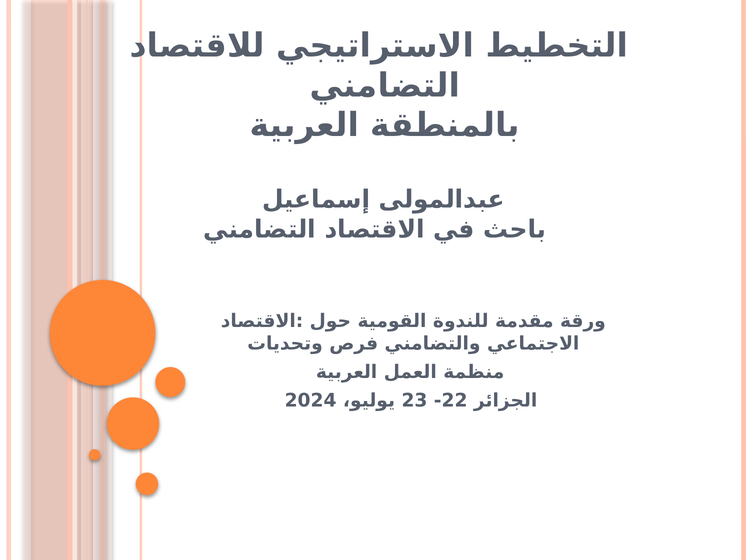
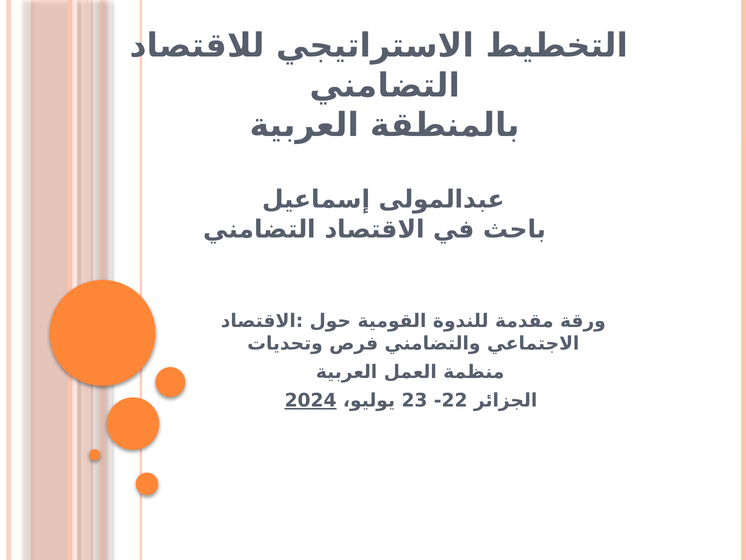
2024 underline: none -> present (311, 400)
